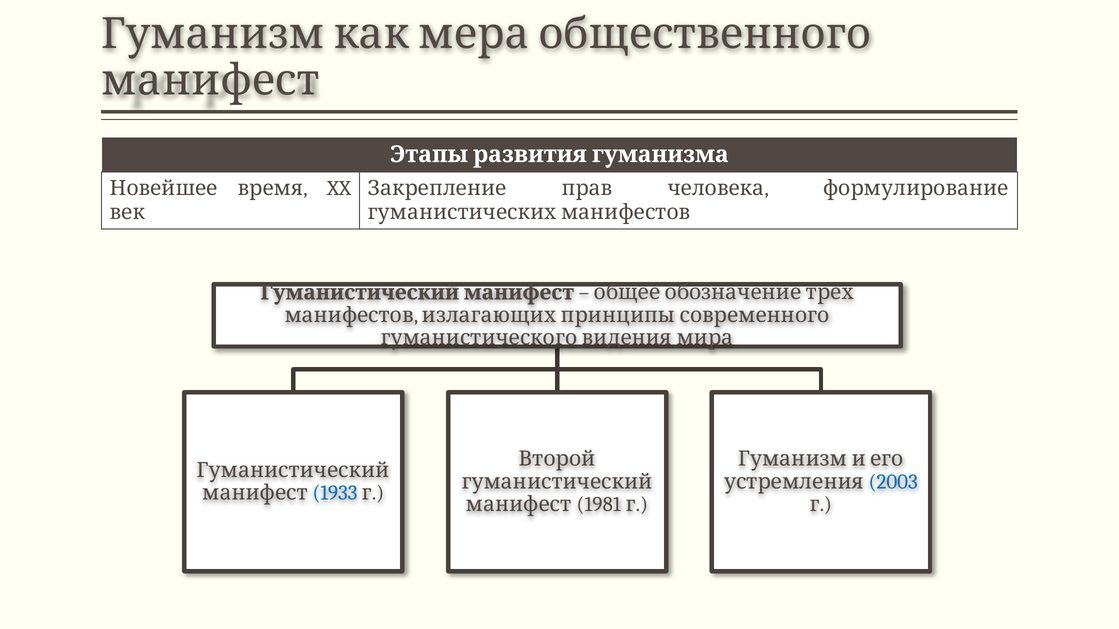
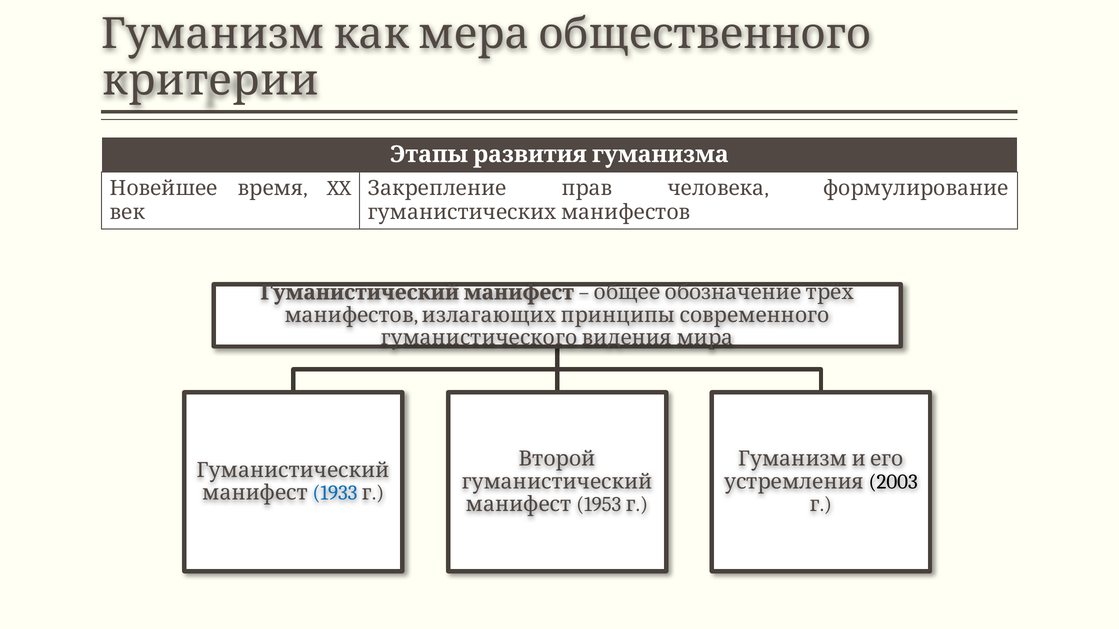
манифест: манифест -> критерии (210, 81)
2003 colour: blue -> black (893, 482)
1981: 1981 -> 1953 (599, 505)
